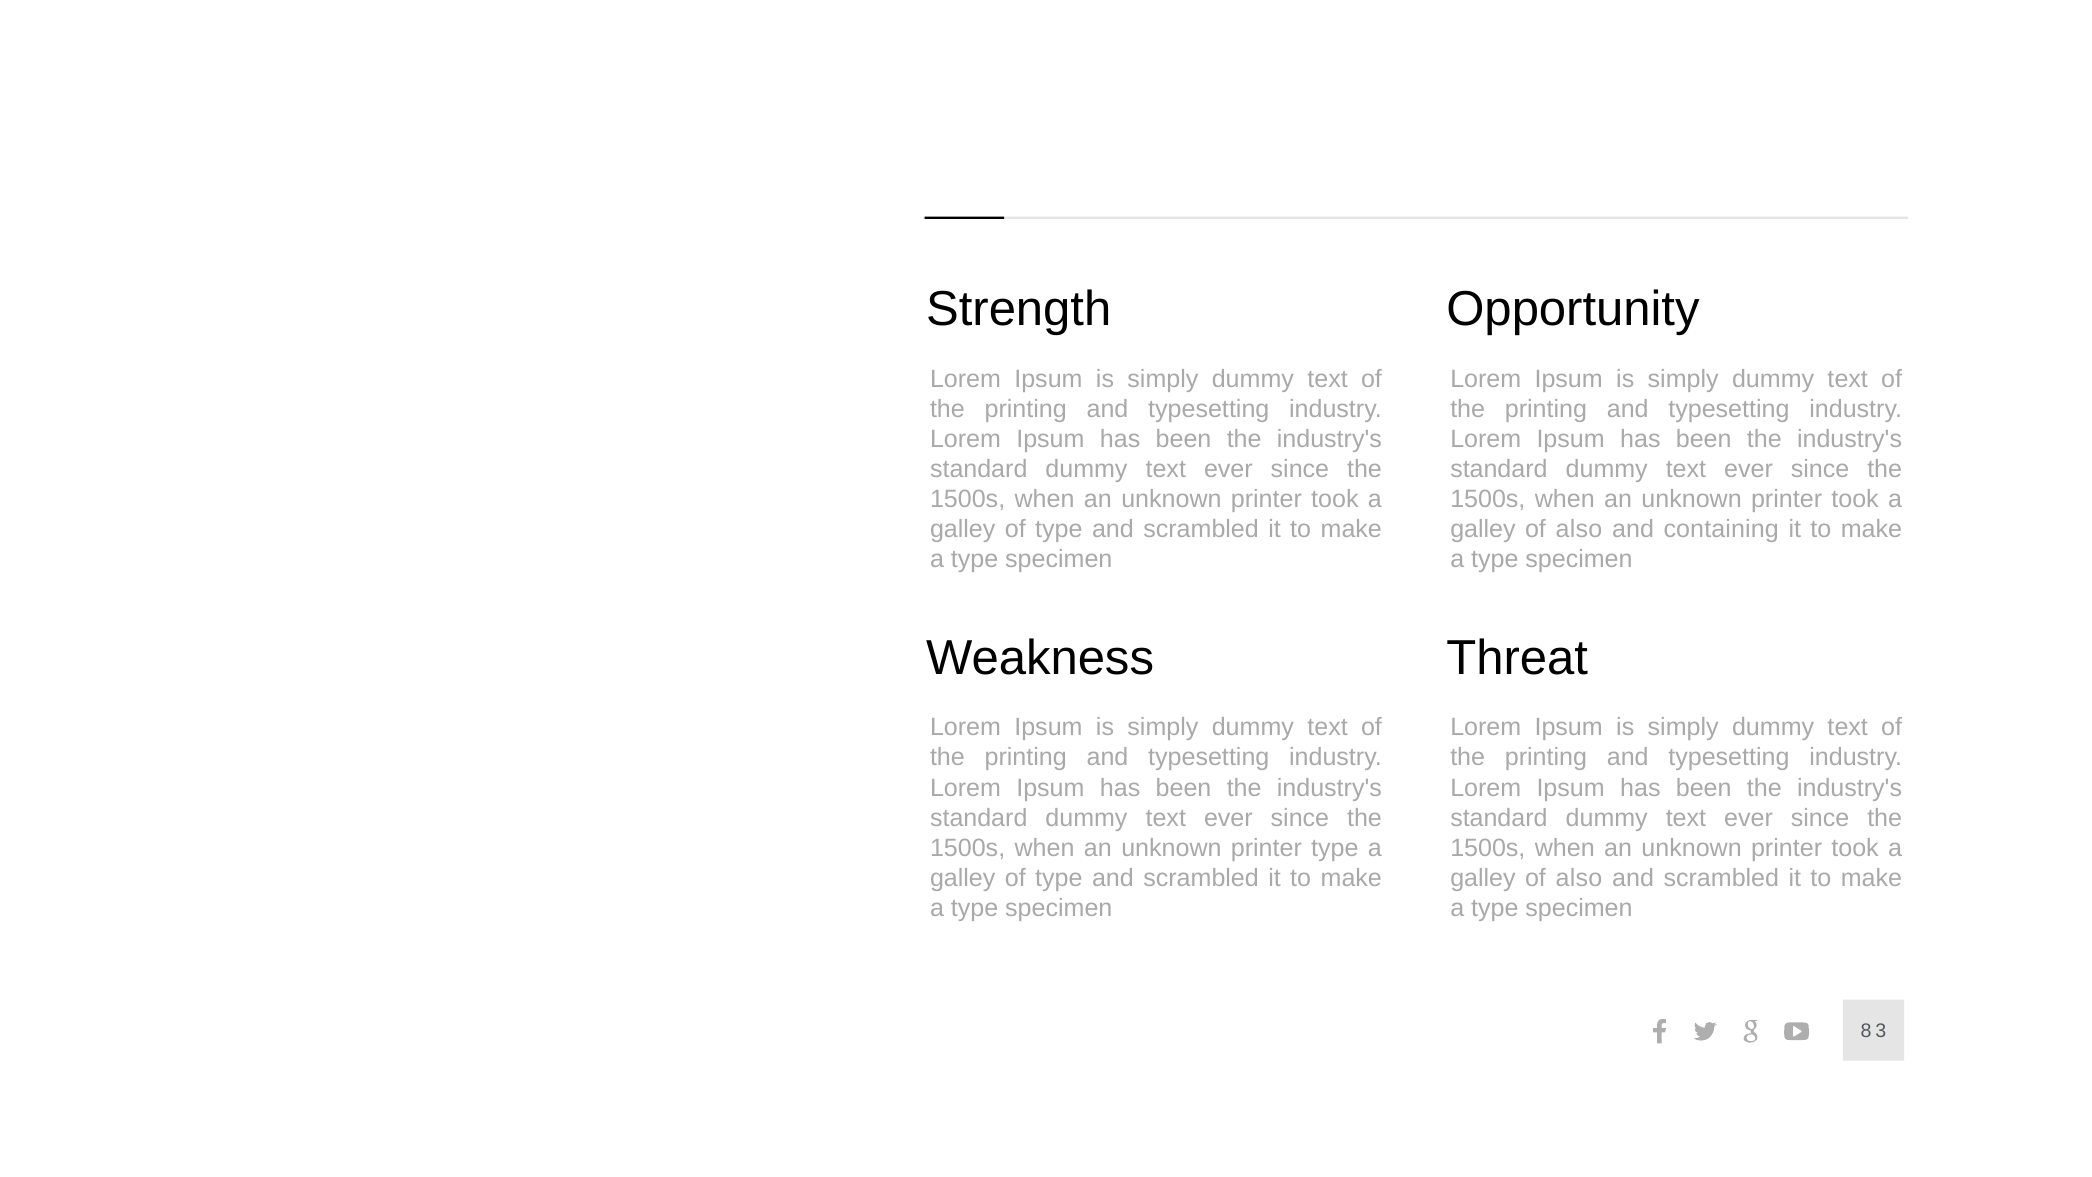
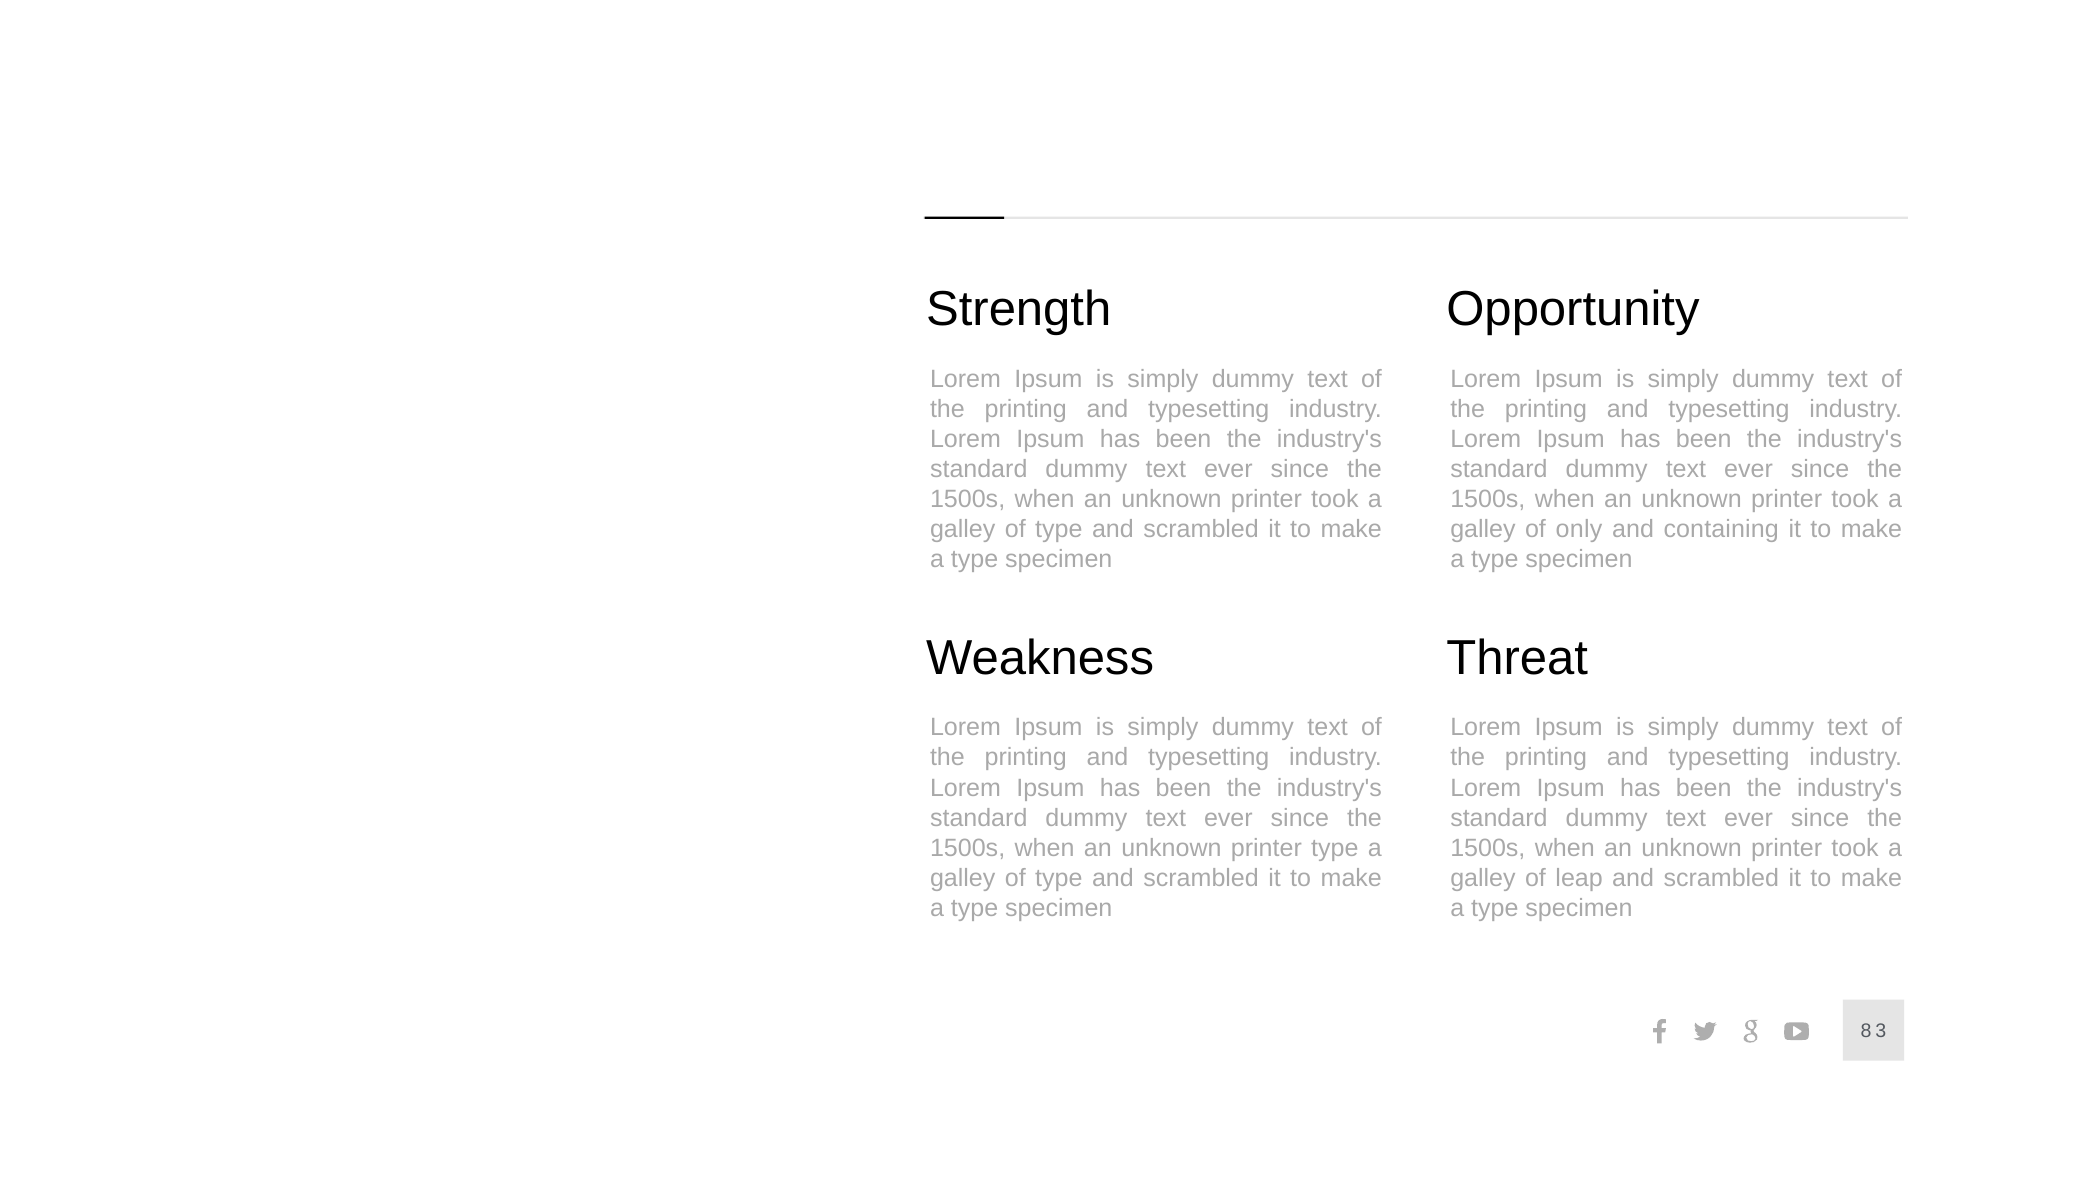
also: also -> only (1579, 529)
also: also -> leap (1579, 878)
